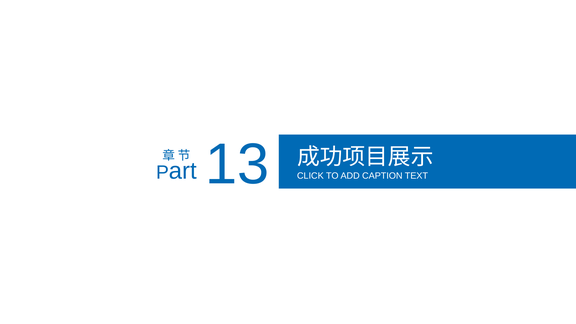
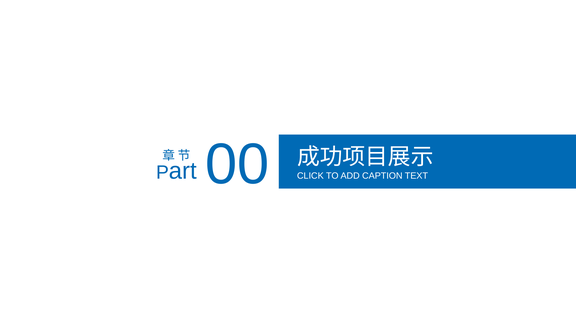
13: 13 -> 00 (237, 164)
